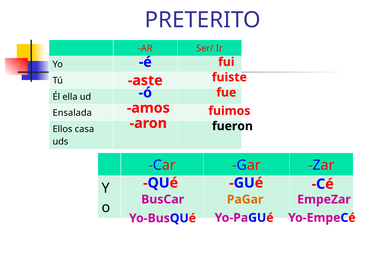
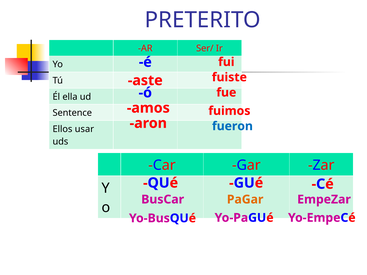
Ensalada: Ensalada -> Sentence (72, 113)
fueron colour: black -> blue (232, 126)
casa: casa -> usar (84, 129)
